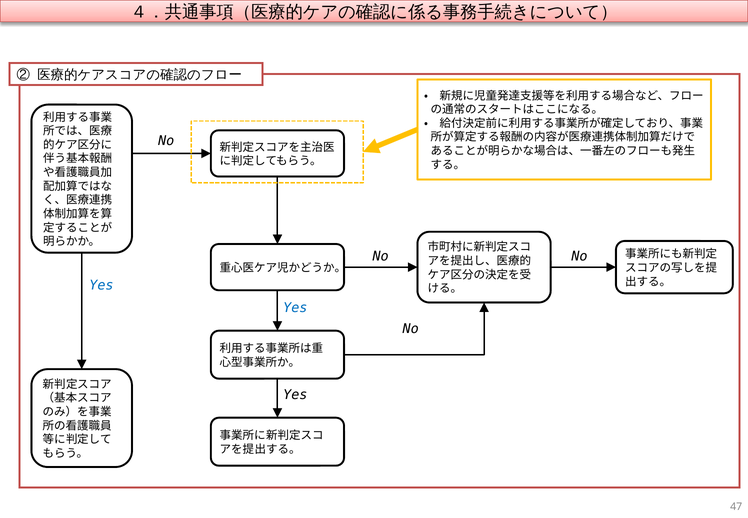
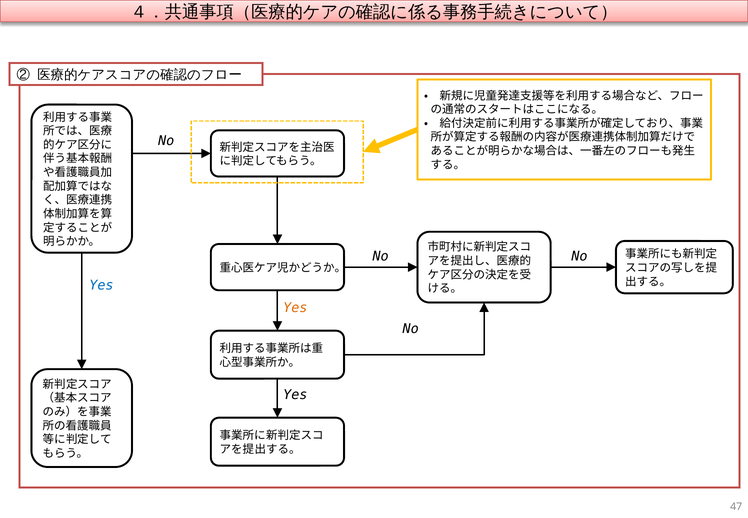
Yes colour: blue -> orange (295, 308)
